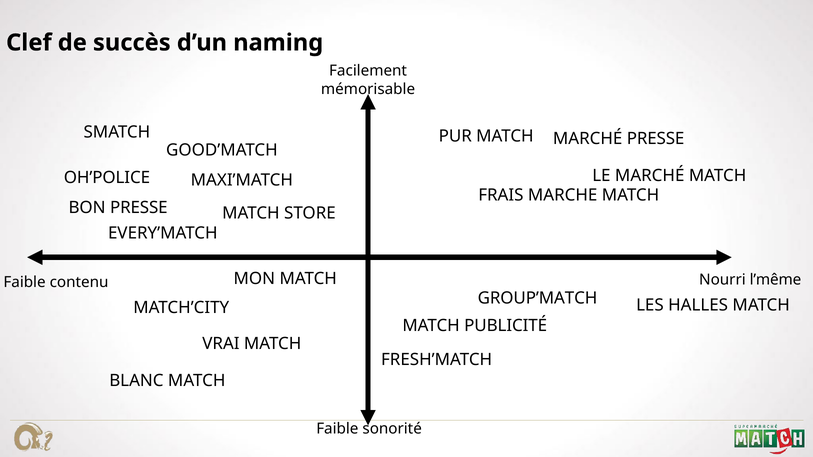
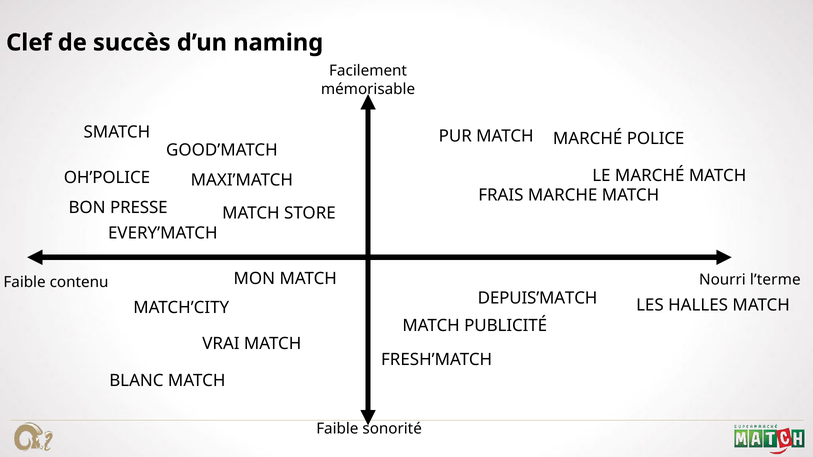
MARCHÉ PRESSE: PRESSE -> POLICE (656, 139)
l’même: l’même -> l’terme (775, 280)
GROUP’MATCH: GROUP’MATCH -> DEPUIS’MATCH (538, 298)
